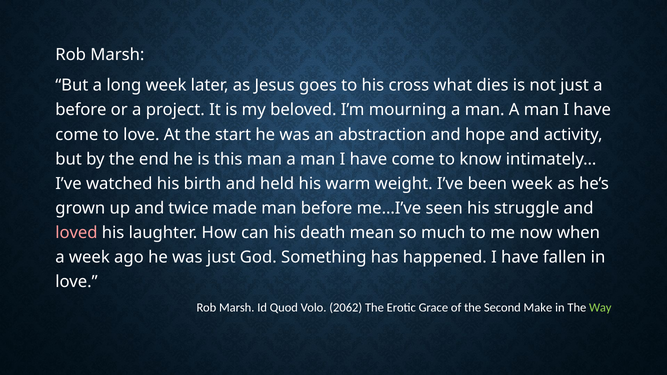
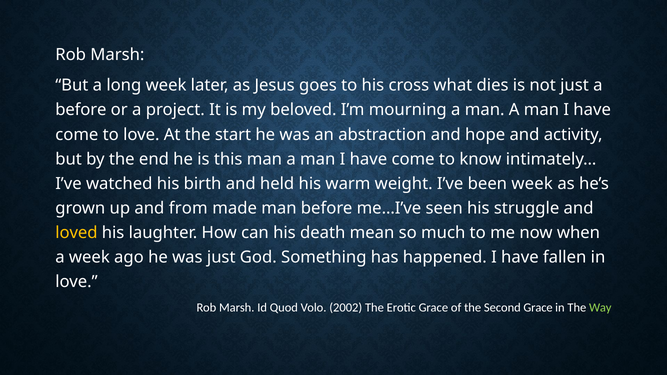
twice: twice -> from (188, 208)
loved colour: pink -> yellow (76, 233)
2062: 2062 -> 2002 (346, 308)
Second Make: Make -> Grace (538, 308)
